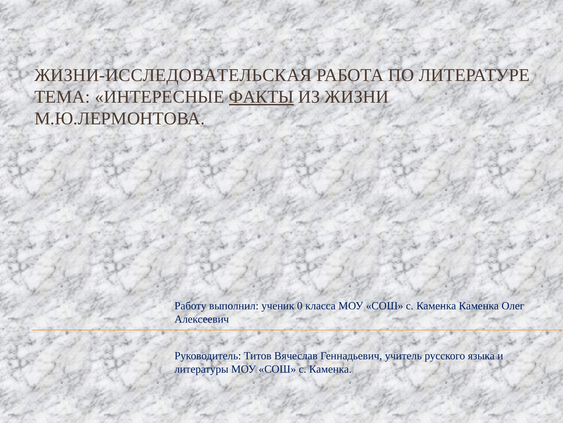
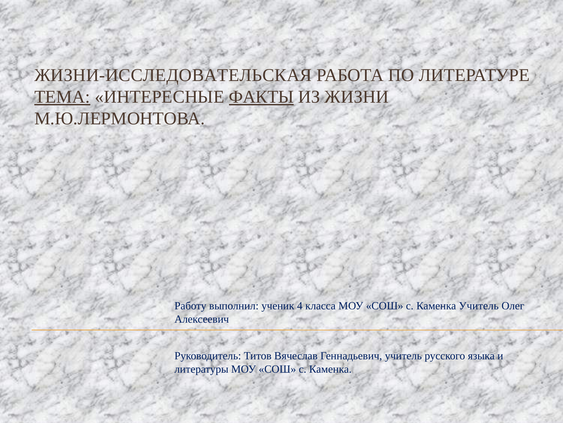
ТЕМА underline: none -> present (62, 97)
0: 0 -> 4 (300, 305)
Каменка Каменка: Каменка -> Учитель (479, 305)
